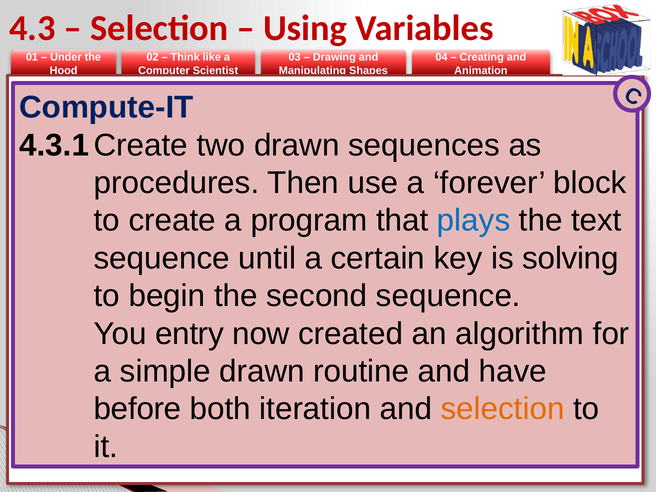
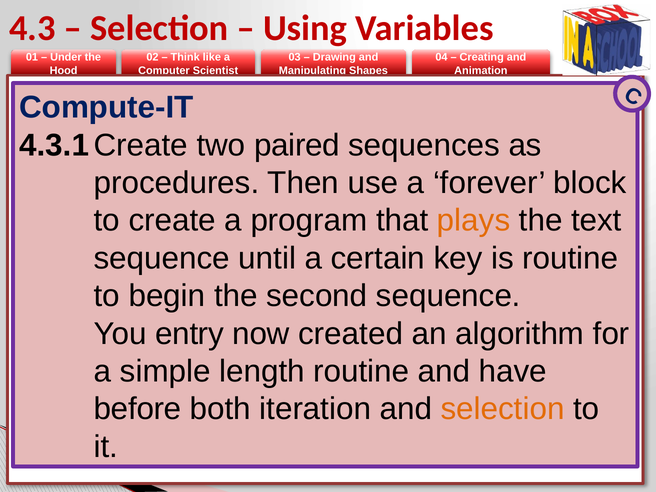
two drawn: drawn -> paired (297, 145)
plays colour: blue -> orange (474, 221)
is solving: solving -> routine (570, 258)
simple drawn: drawn -> length (262, 371)
